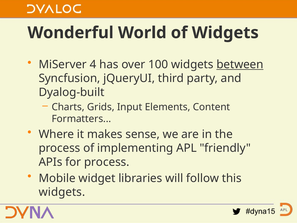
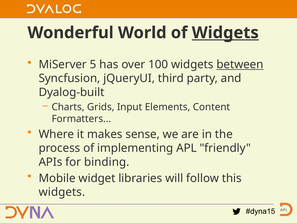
Widgets underline: none -> present (225, 33)
4: 4 -> 5 (93, 64)
for process: process -> binding (107, 162)
